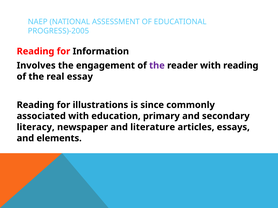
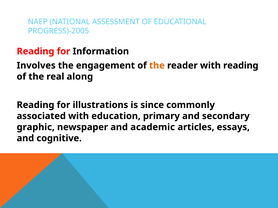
the colour: purple -> orange (157, 66)
essay: essay -> along (80, 77)
literacy: literacy -> graphic (36, 127)
literature: literature -> academic (153, 127)
elements: elements -> cognitive (59, 139)
